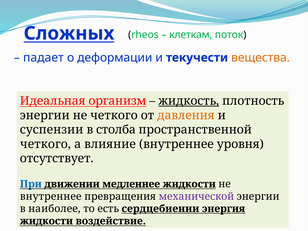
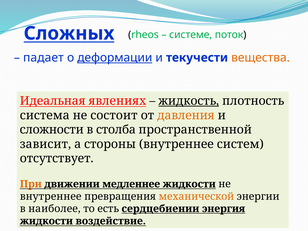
клеткам: клеткам -> системе (191, 35)
деформации underline: none -> present (115, 58)
организм: организм -> явлениях (117, 101)
энергии: энергии -> система (45, 115)
не четкого: четкого -> состоит (114, 115)
суспензии: суспензии -> сложности (52, 130)
четкого: четкого -> зависит (45, 144)
влияние: влияние -> стороны (110, 144)
уровня: уровня -> систем (240, 144)
При colour: blue -> orange (31, 184)
механической colour: purple -> orange (196, 196)
